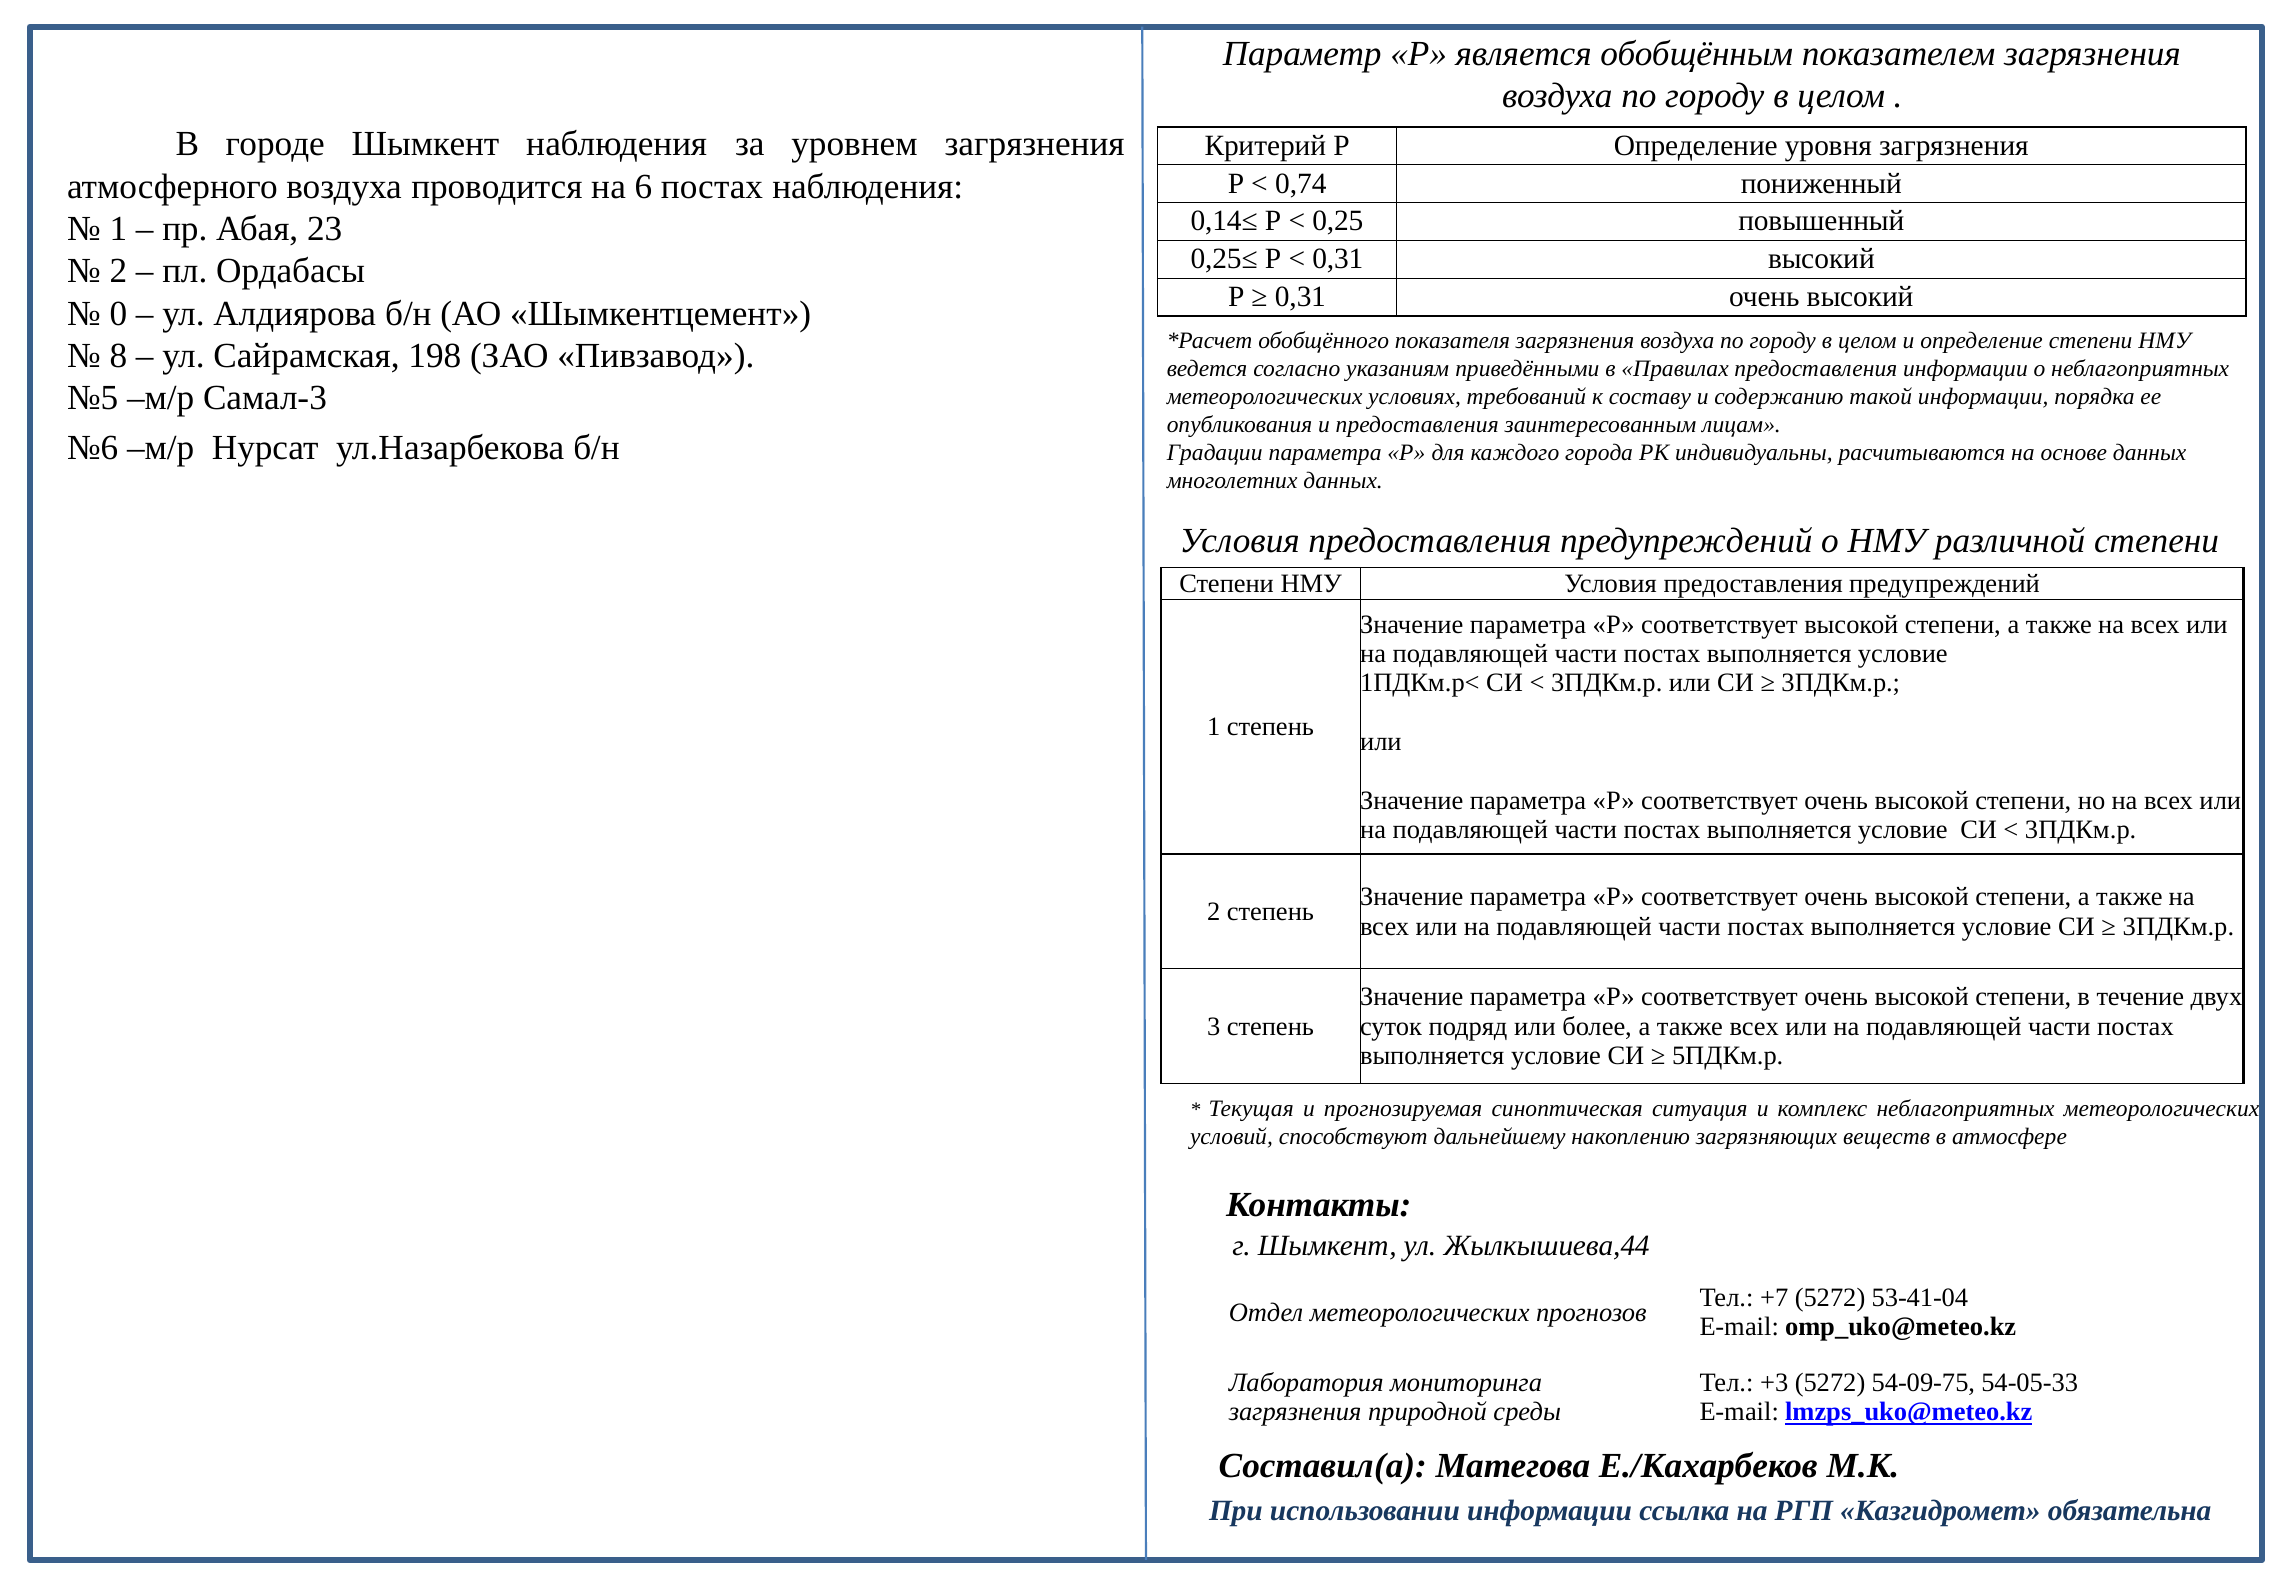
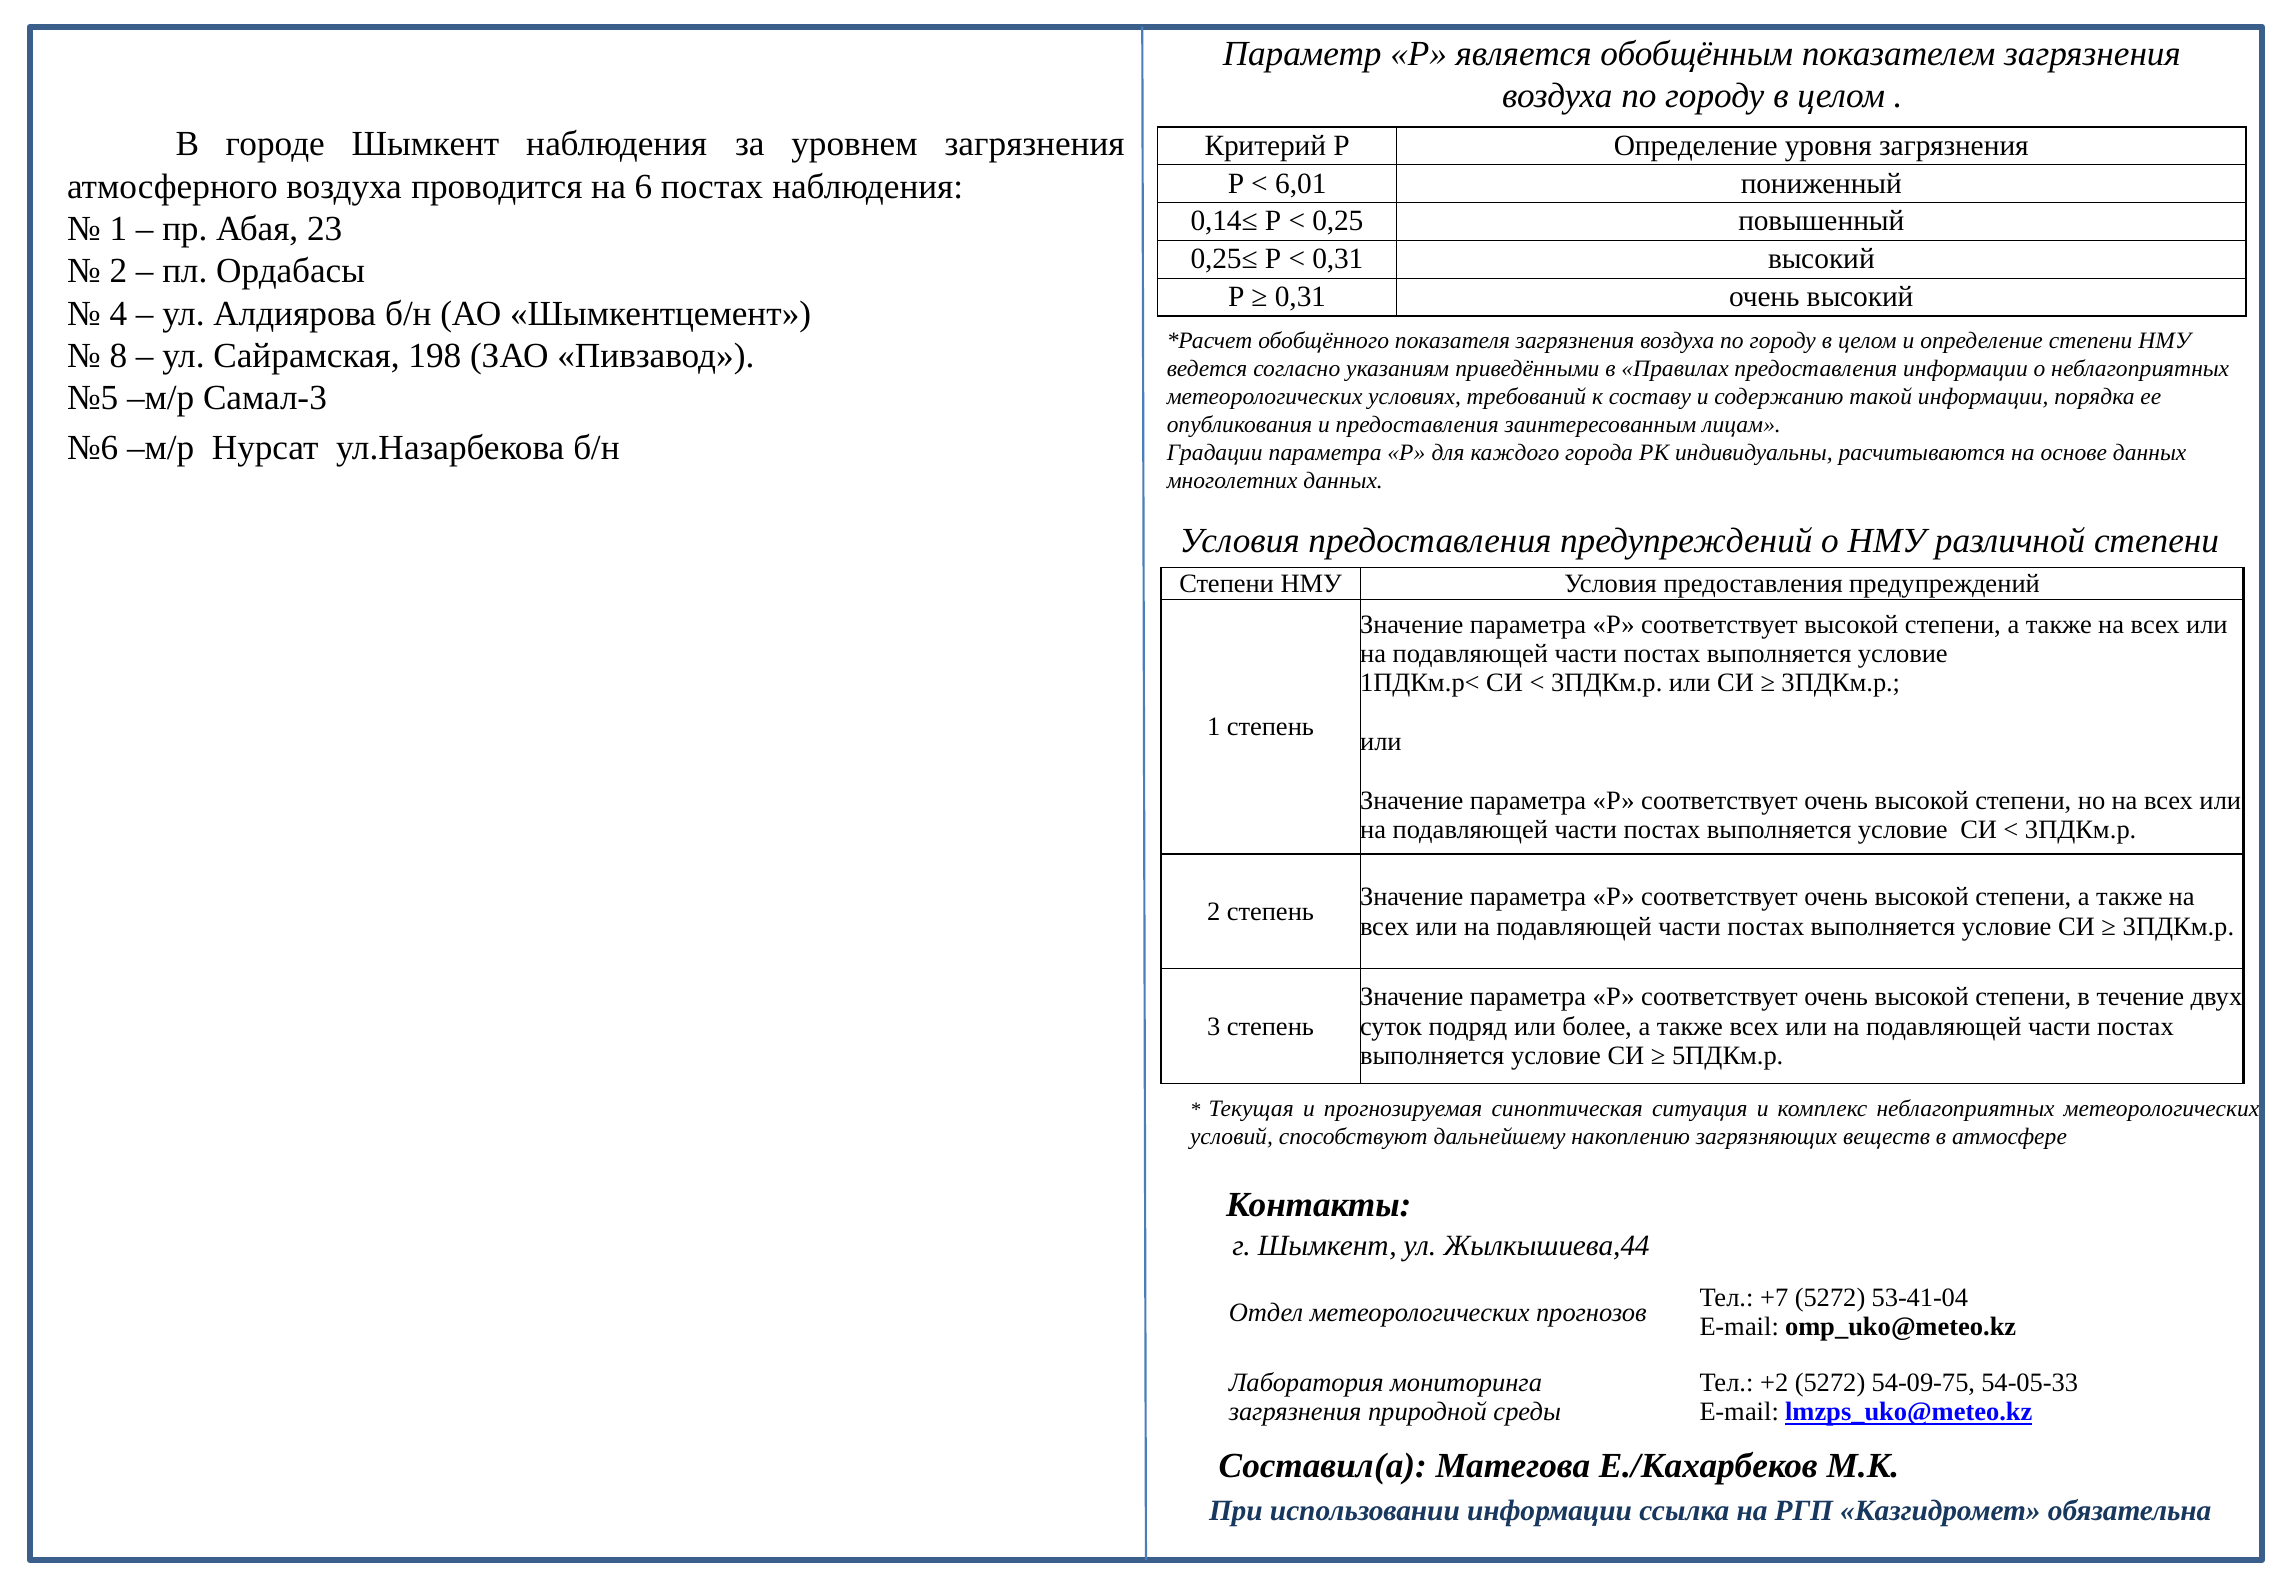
0,74: 0,74 -> 6,01 (1301, 183)
0: 0 -> 4 (118, 314)
+3: +3 -> +2 (1774, 1383)
